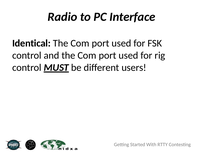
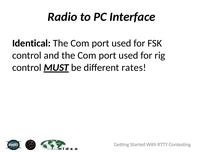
users: users -> rates (134, 68)
